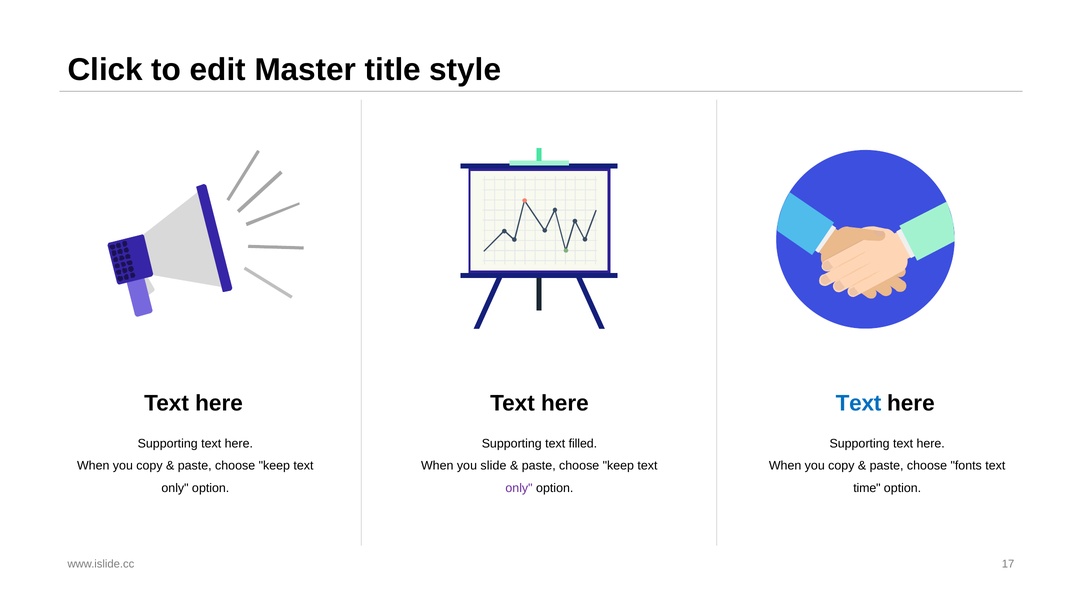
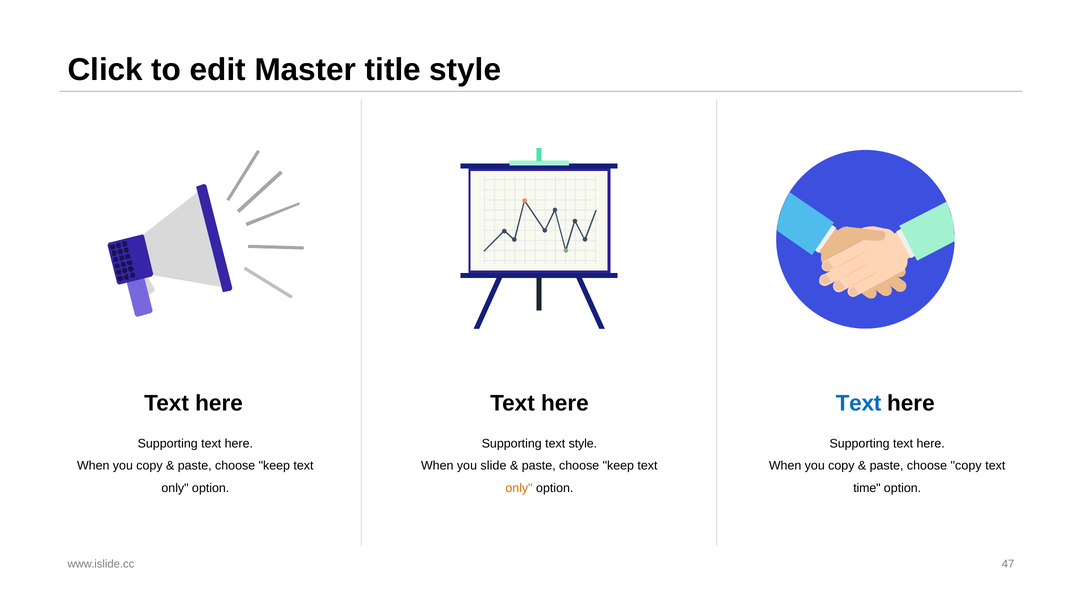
text filled: filled -> style (583, 443)
choose fonts: fonts -> copy (966, 466)
only colour: purple -> orange (519, 488)
17: 17 -> 47 (1008, 564)
